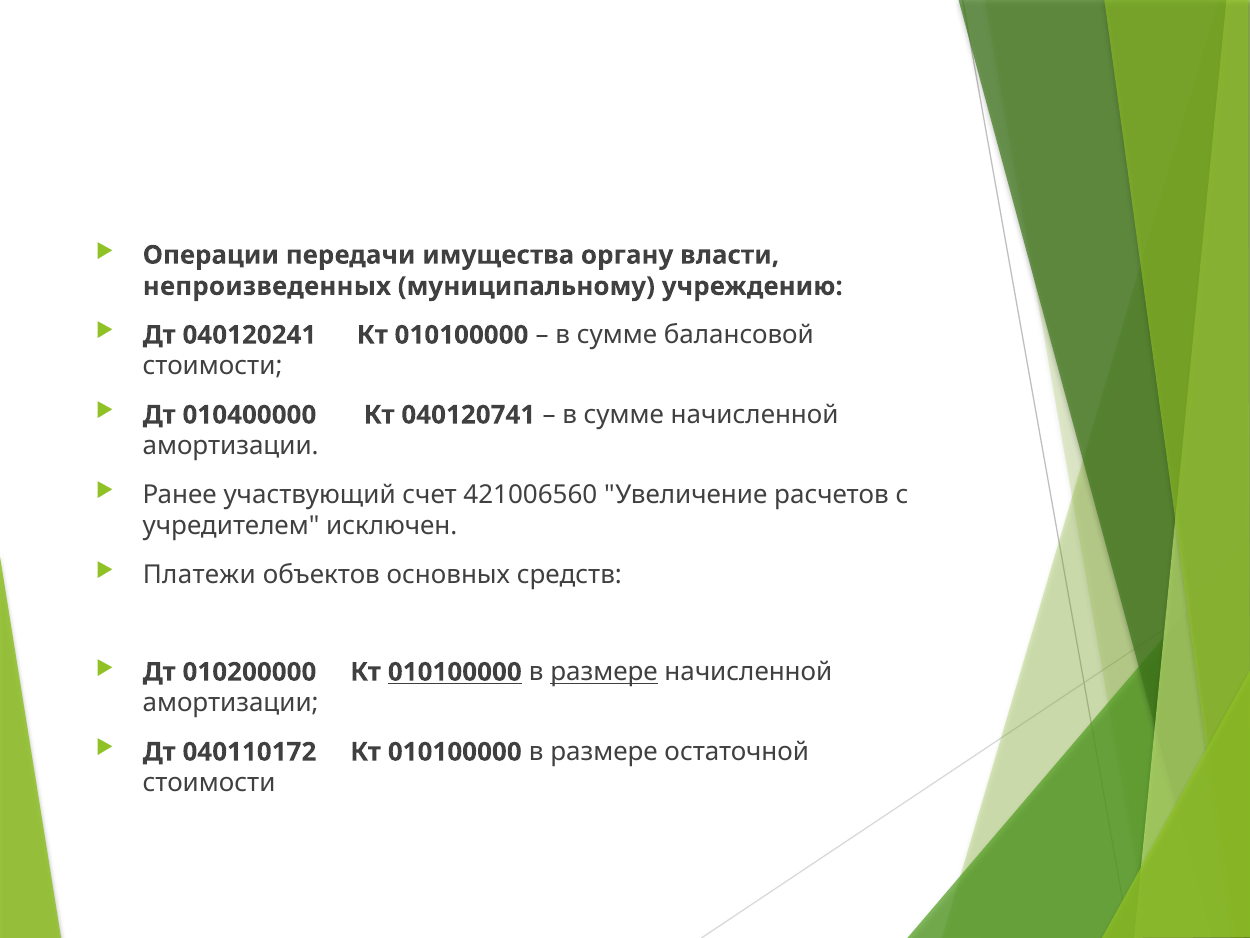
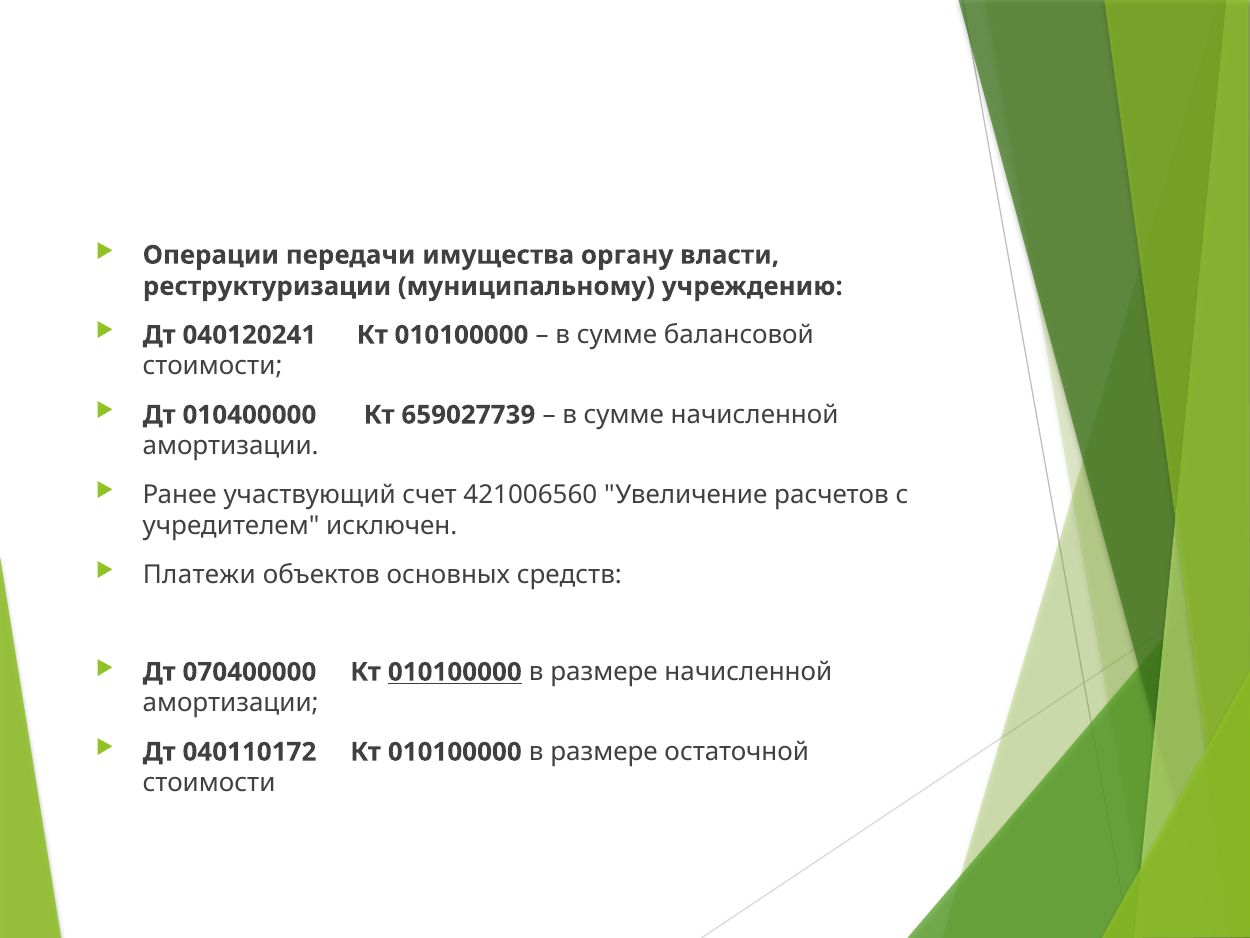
непроизведенных: непроизведенных -> реструктуризации (267, 286)
040120741: 040120741 -> 659027739 (468, 415)
010200000: 010200000 -> 070400000 (249, 672)
размере underline: present -> none (604, 672)
